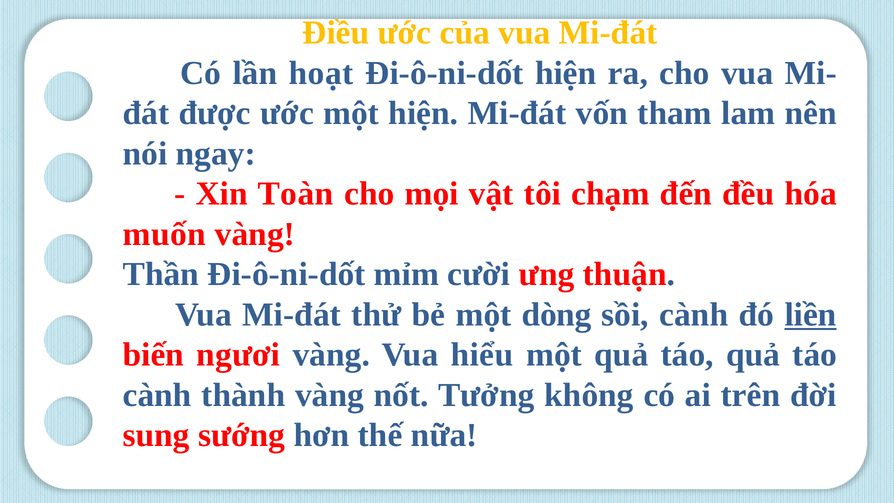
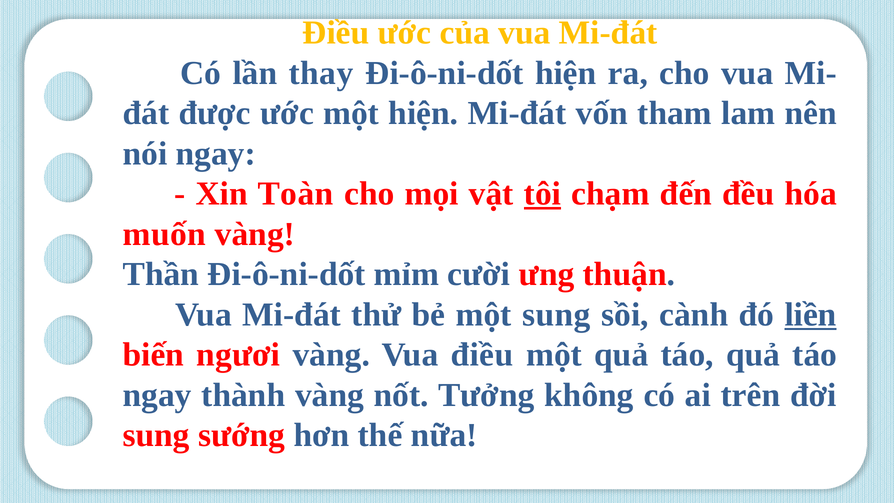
hoạt: hoạt -> thay (321, 73)
tôi underline: none -> present (543, 194)
một dòng: dòng -> sung (556, 314)
Vua hiểu: hiểu -> điều (482, 355)
cành: cành -> ngay (157, 395)
